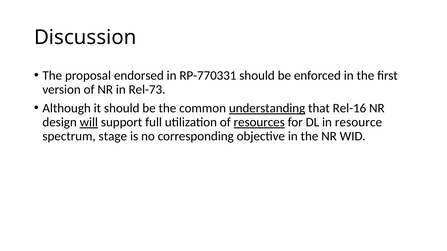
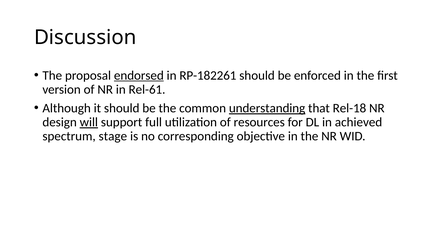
endorsed underline: none -> present (139, 76)
RP-770331: RP-770331 -> RP-182261 (208, 76)
Rel-73: Rel-73 -> Rel-61 (147, 90)
Rel-16: Rel-16 -> Rel-18 (349, 108)
resources underline: present -> none (259, 122)
resource: resource -> achieved (359, 122)
